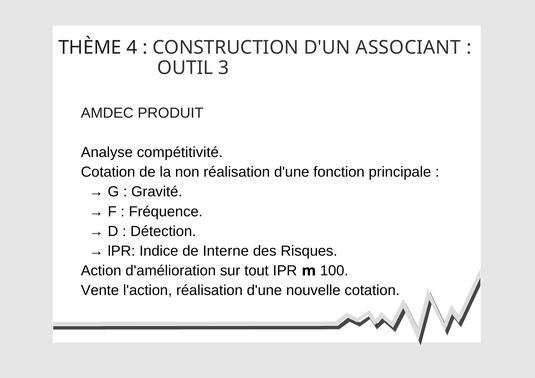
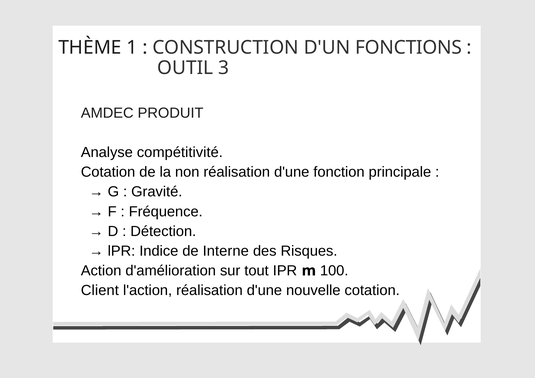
4: 4 -> 1 (132, 47)
ASSOCIANT: ASSOCIANT -> FONCTIONS (408, 47)
Vente: Vente -> Client (100, 291)
